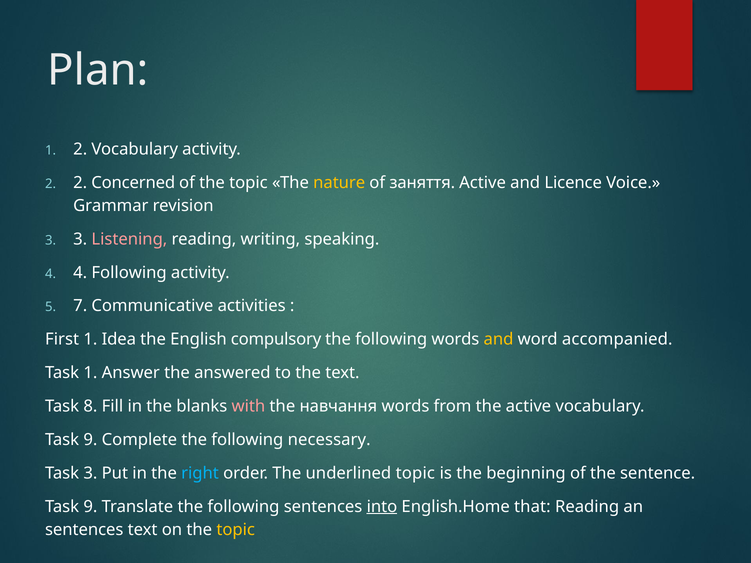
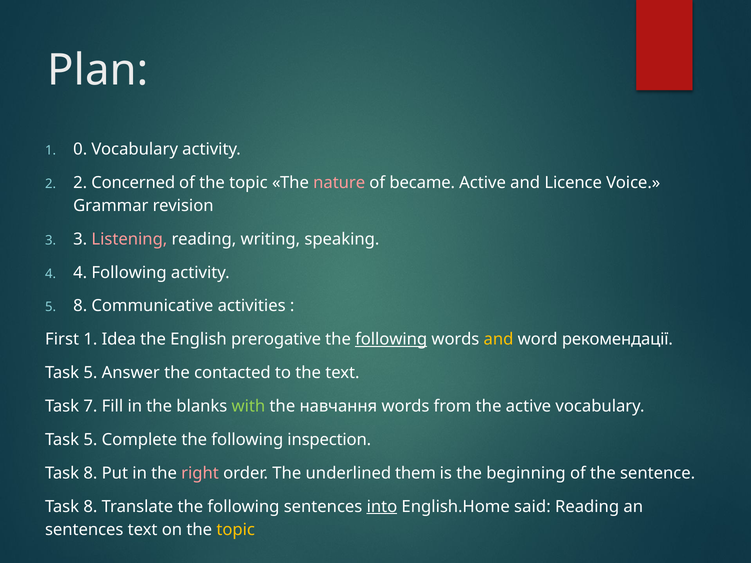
1 2: 2 -> 0 (80, 149)
nature colour: yellow -> pink (339, 183)
заняття: заняття -> became (422, 183)
5 7: 7 -> 8 (80, 306)
compulsory: compulsory -> prerogative (276, 340)
following underline: none -> present (391, 340)
accompanied: accompanied -> рекомендації (617, 340)
1: 1 -> 5 (90, 373)
answered: answered -> contacted (232, 373)
8: 8 -> 7 (90, 406)
with colour: pink -> light green (248, 406)
9: 9 -> 5 (90, 440)
necessary: necessary -> inspection (329, 440)
3: 3 -> 8 (90, 473)
right colour: light blue -> pink (200, 473)
underlined topic: topic -> them (415, 473)
9: 9 -> 8 (90, 507)
that: that -> said (532, 507)
